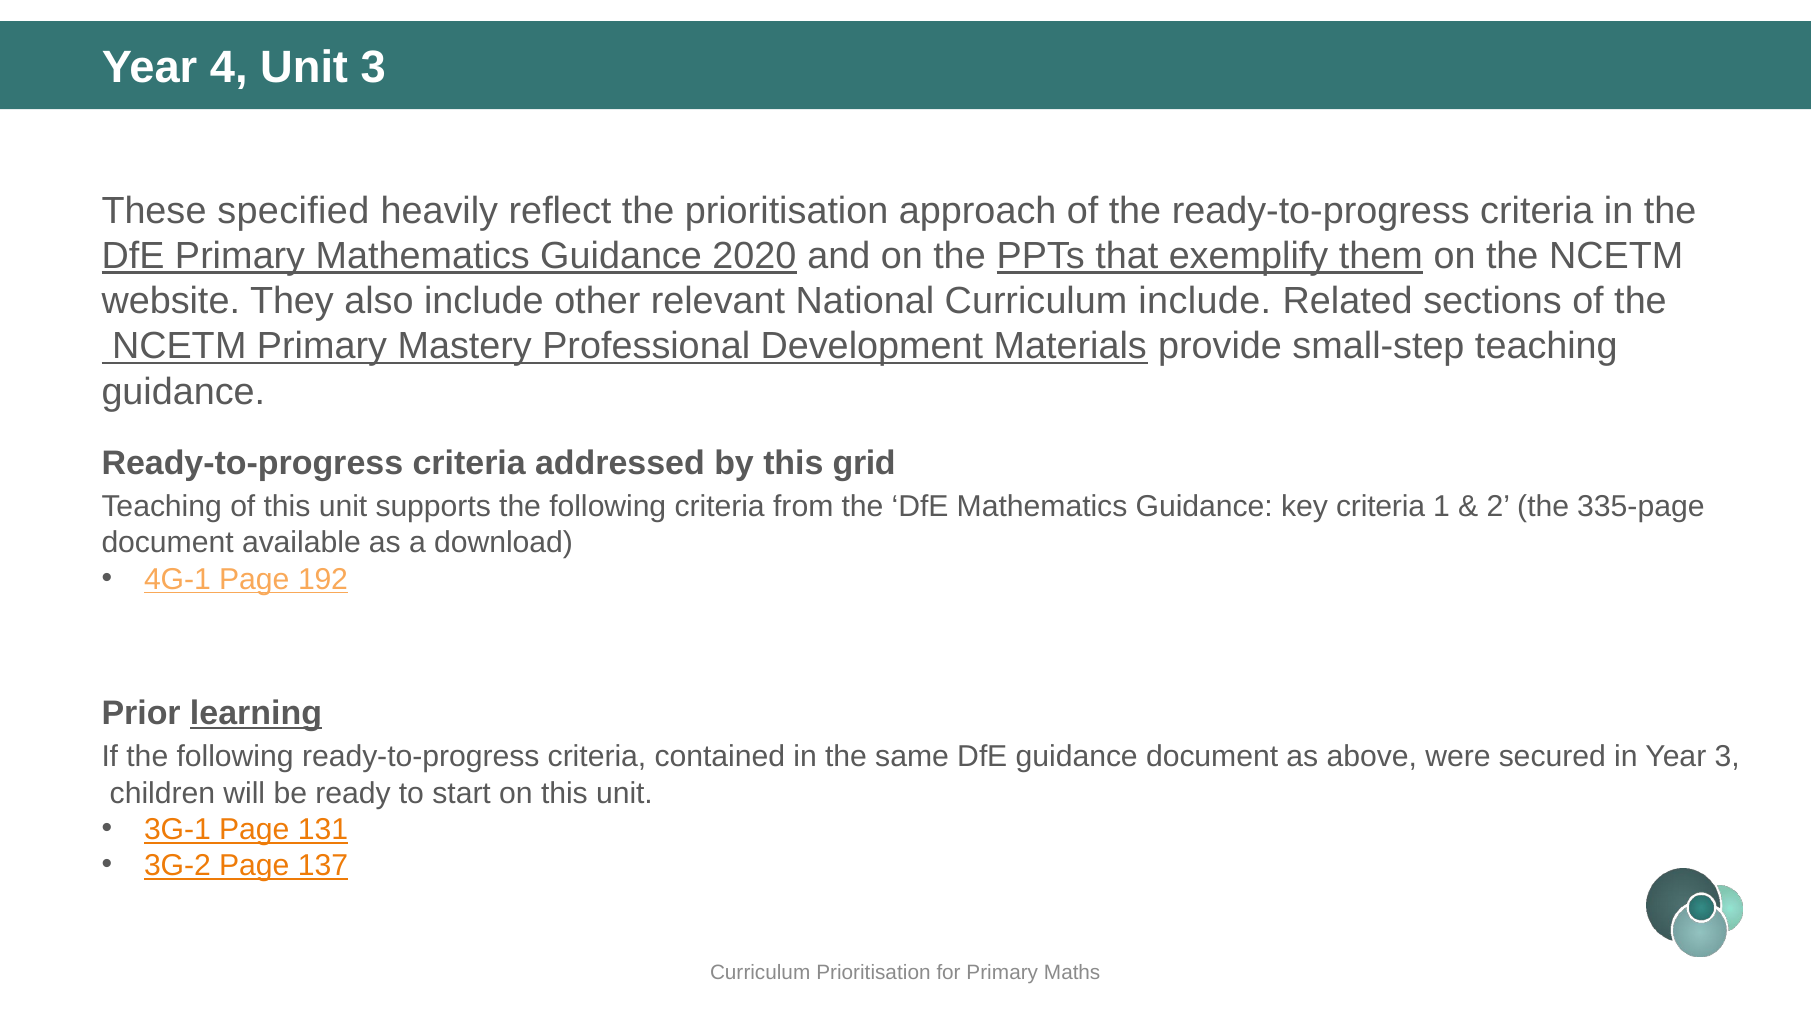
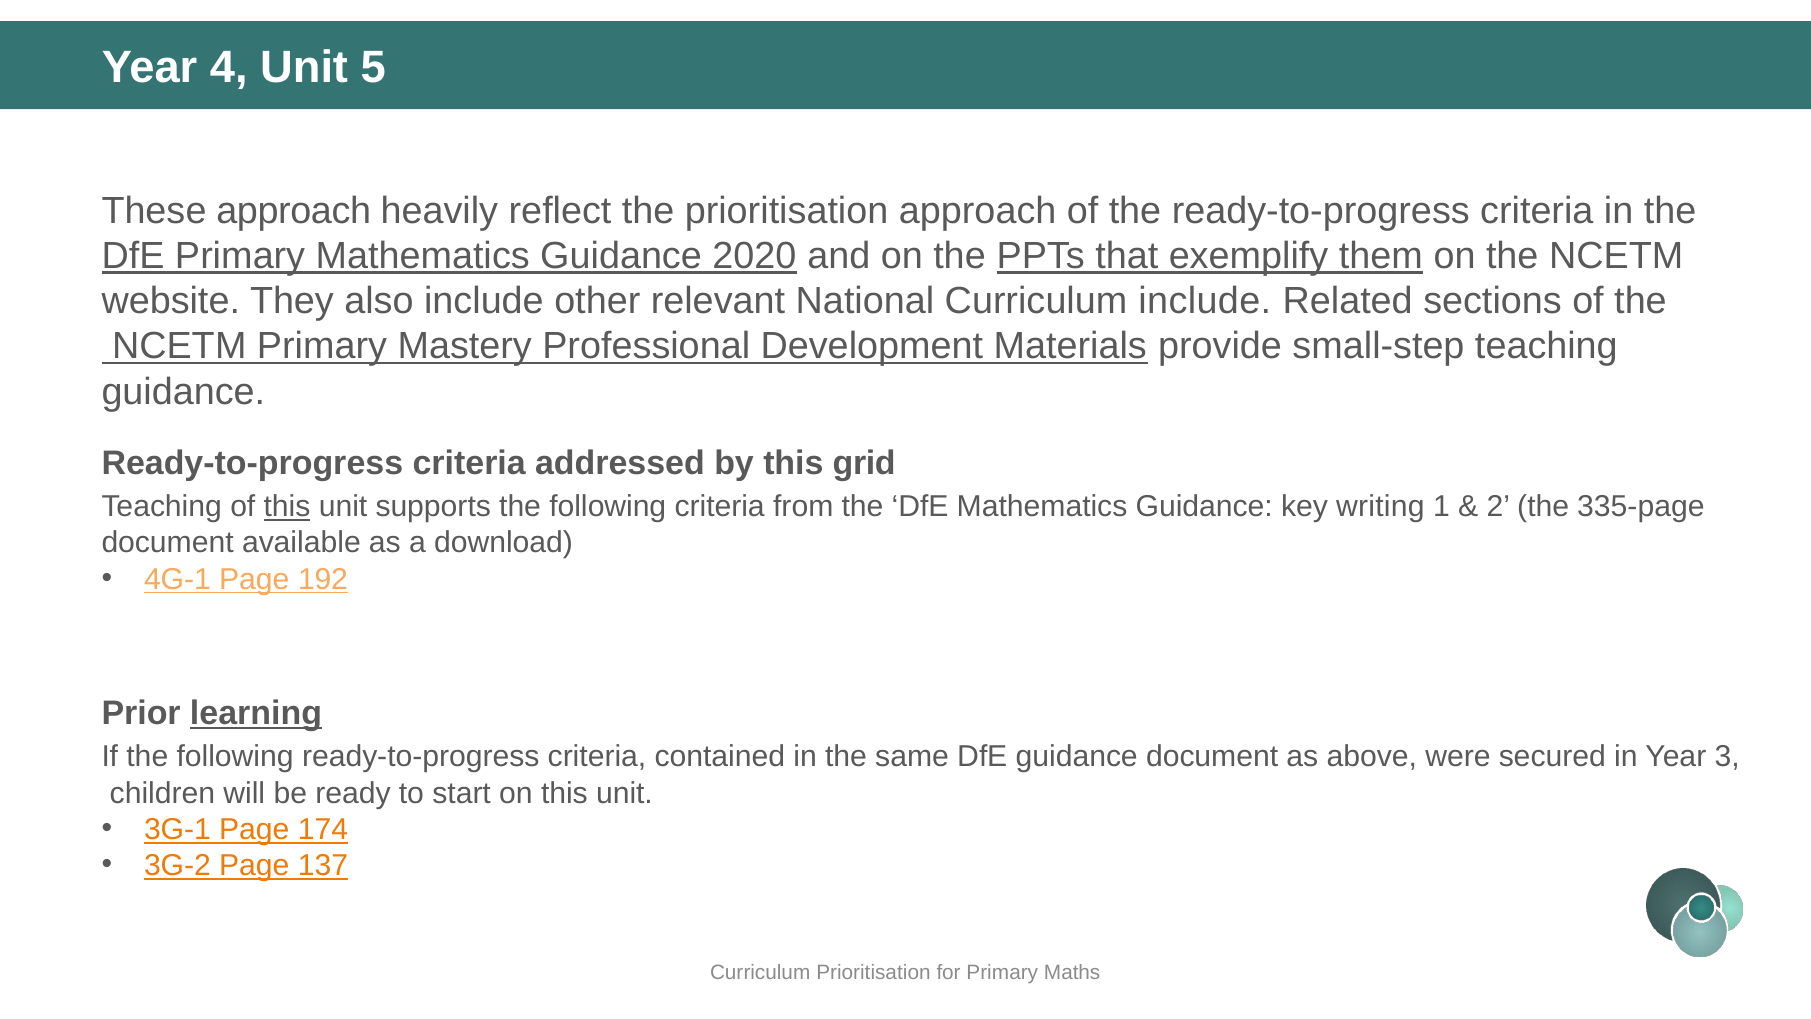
Unit 3: 3 -> 5 (373, 68)
These specified: specified -> approach (294, 211)
this underline: none -> present (287, 507)
key criteria: criteria -> writing (1380, 507)
131: 131 -> 174 (323, 829)
